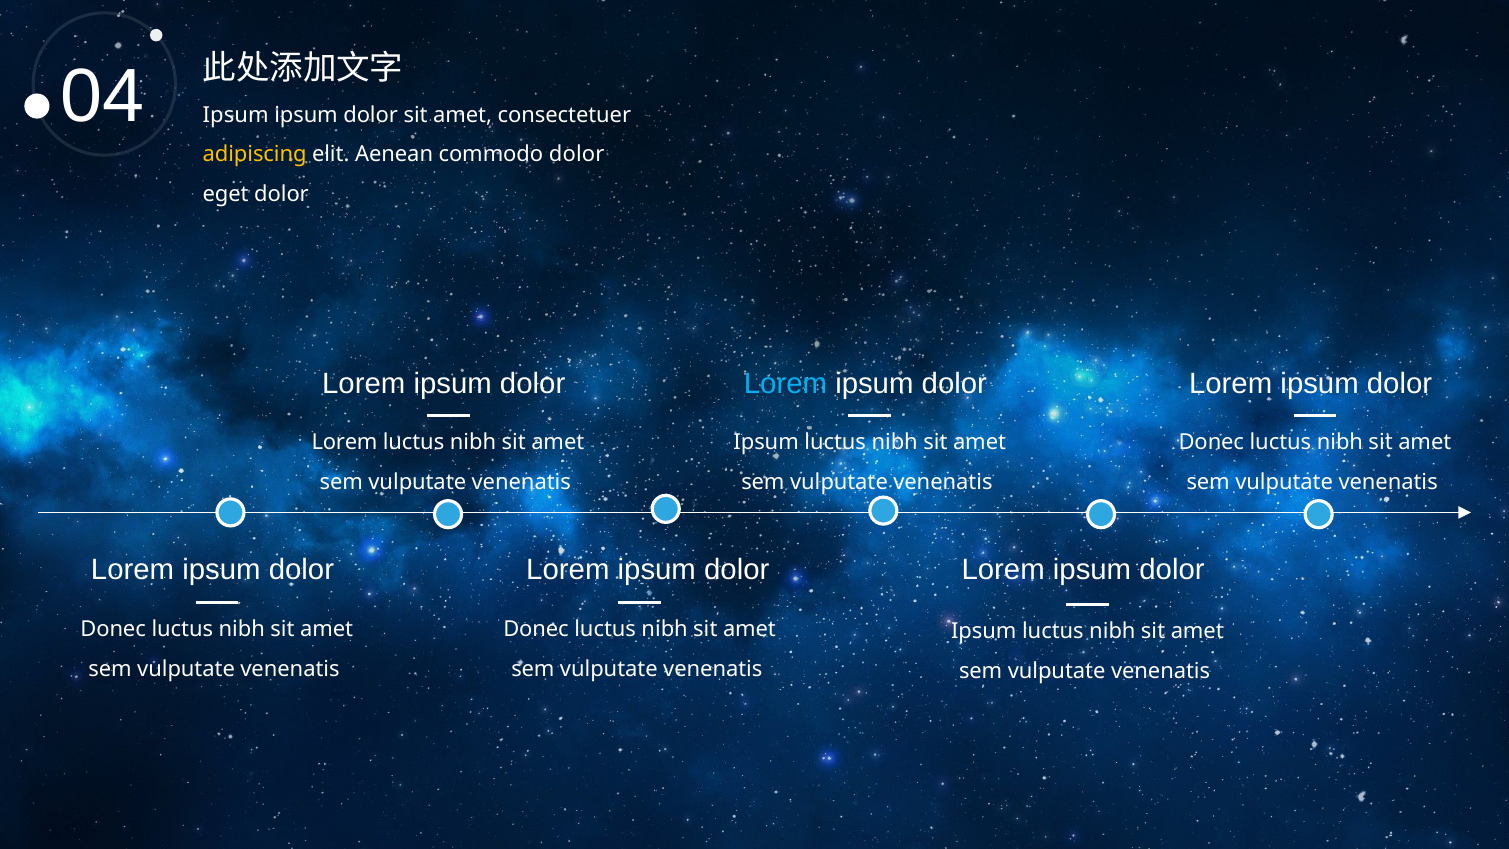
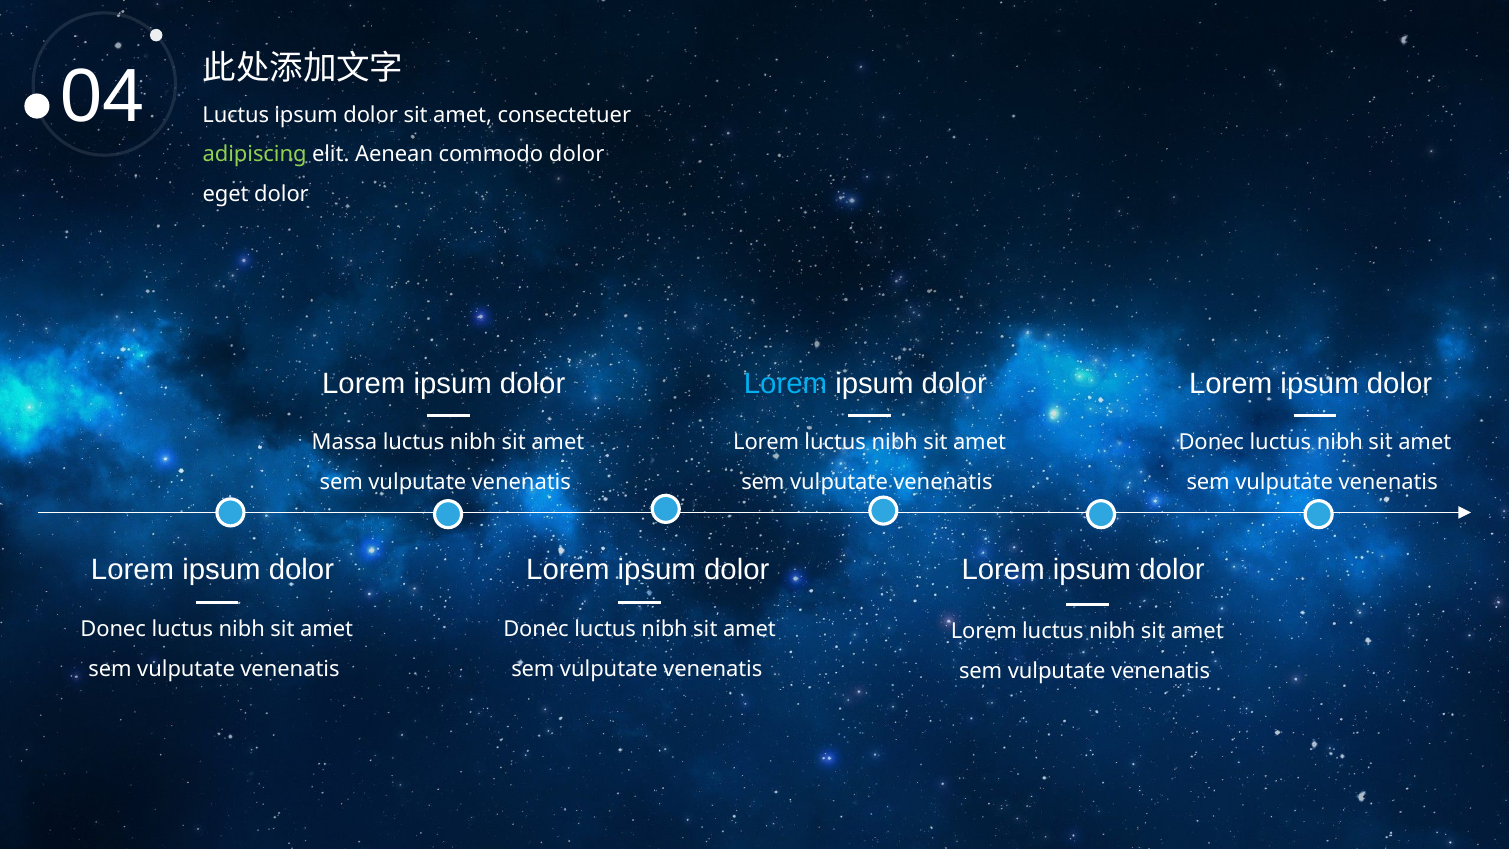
Ipsum: Ipsum -> Luctus (236, 115)
adipiscing colour: yellow -> light green (255, 154)
Lorem: Lorem -> Massa (344, 442)
Ipsum: Ipsum -> Lorem (766, 442)
Ipsum: Ipsum -> Lorem (984, 631)
